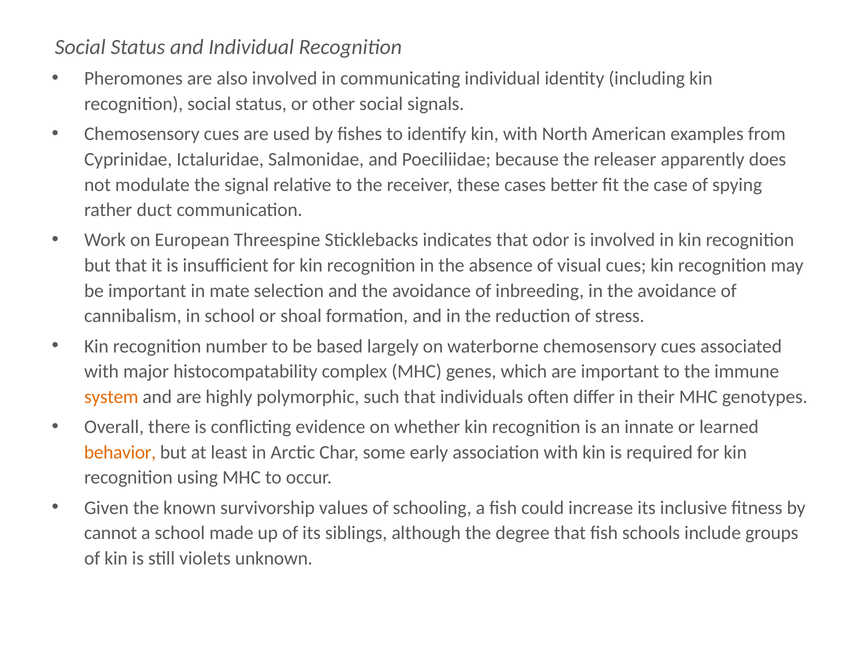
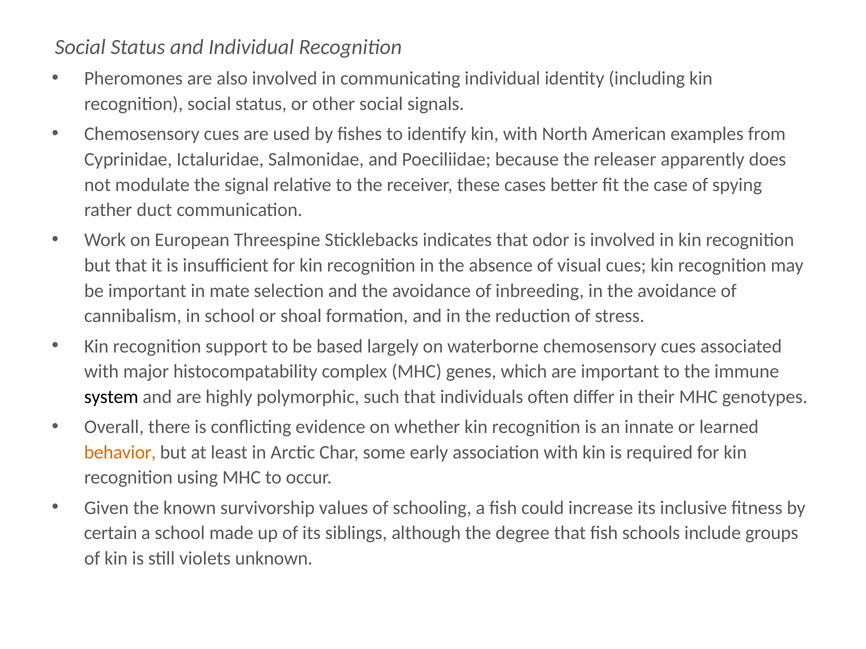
number: number -> support (237, 346)
system colour: orange -> black (111, 397)
cannot: cannot -> certain (111, 533)
